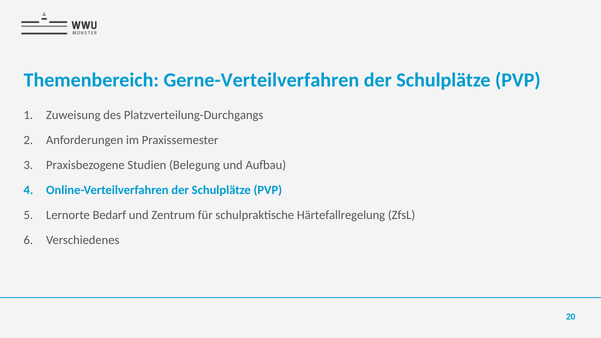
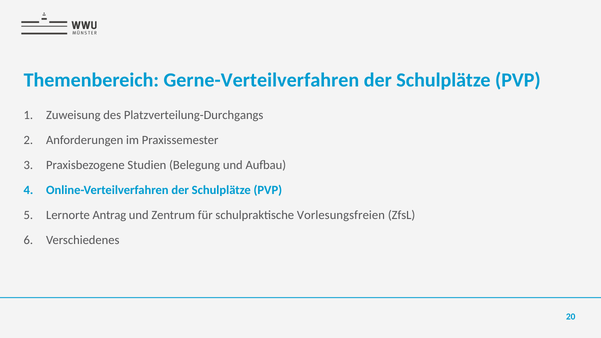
Bedarf: Bedarf -> Antrag (109, 215)
Härtefallregelung: Härtefallregelung -> Vorlesungsfreien (341, 215)
